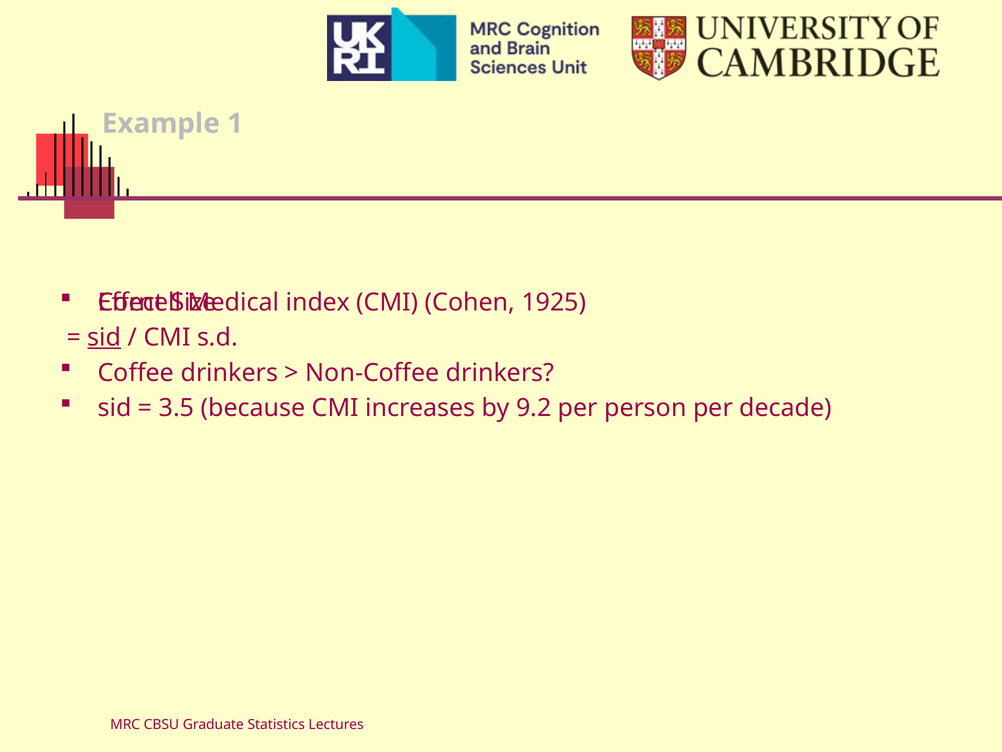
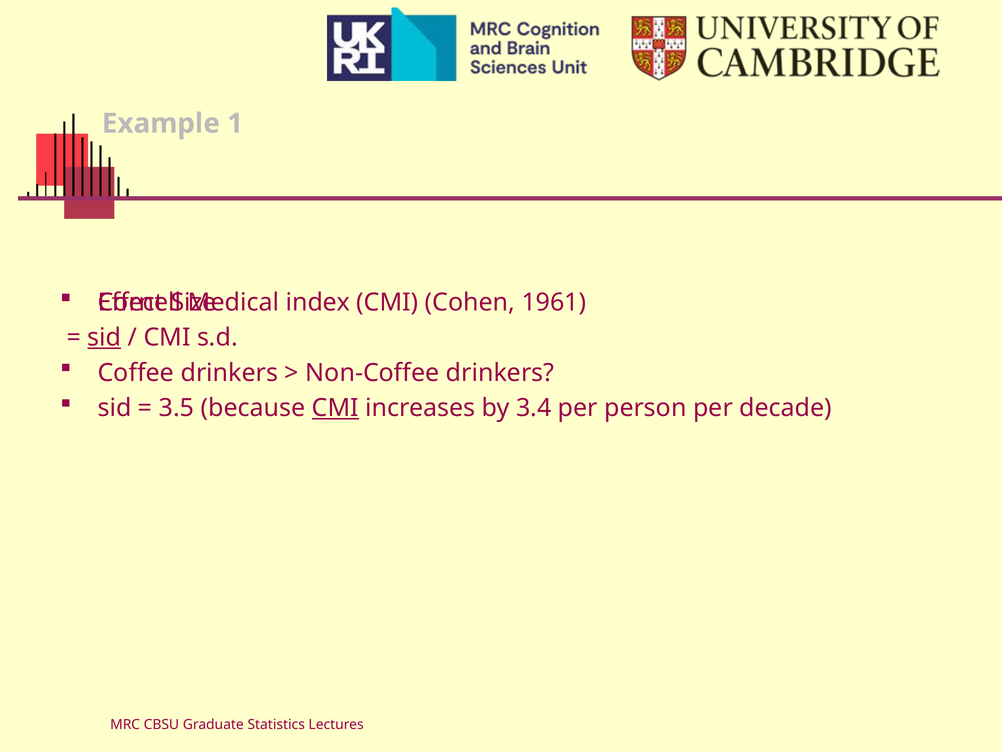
1925: 1925 -> 1961 (554, 302)
CMI underline: none -> present (335, 408)
9.2: 9.2 -> 3.4 (534, 408)
